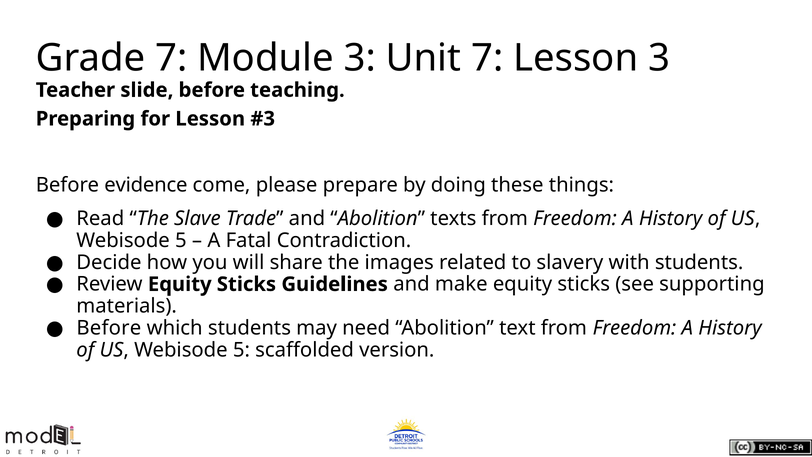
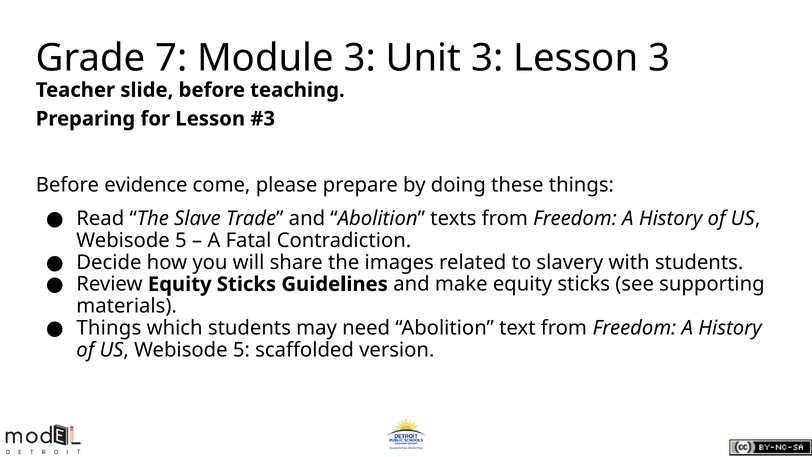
Unit 7: 7 -> 3 (487, 58)
Before: Before -> Things (109, 328)
